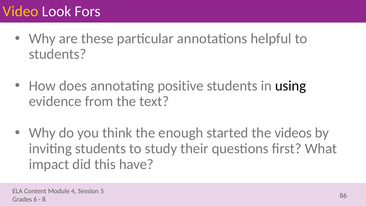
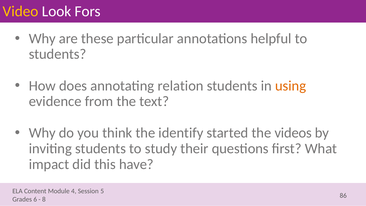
positive: positive -> relation (181, 86)
using colour: black -> orange (291, 86)
enough: enough -> identify (181, 133)
